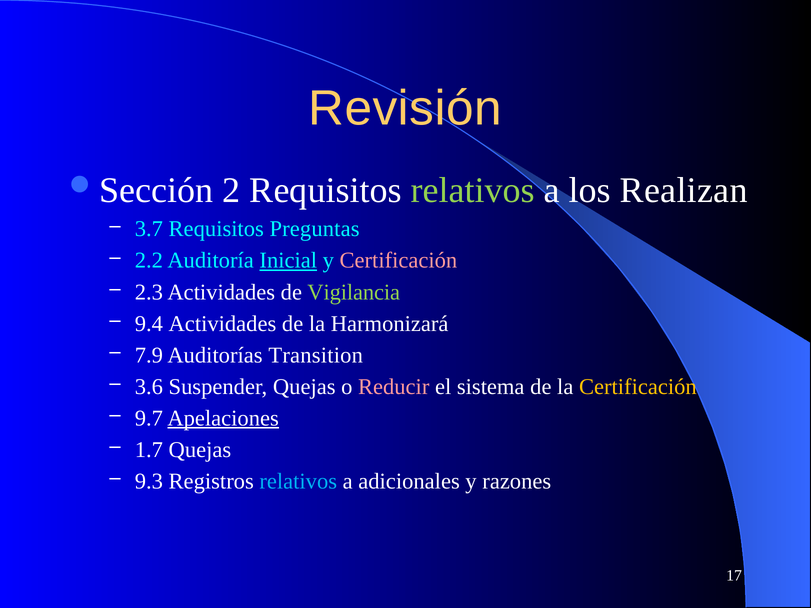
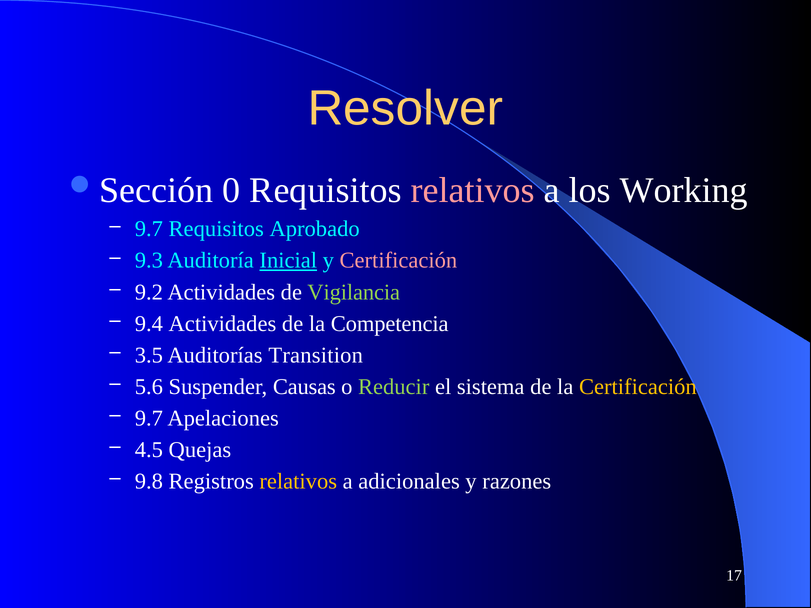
Revisión: Revisión -> Resolver (405, 108)
2: 2 -> 0 (231, 190)
relativos colour: light green -> pink (473, 190)
Realizan: Realizan -> Working (684, 190)
3.7: 3.7 -> 9.7 (149, 229)
Preguntas: Preguntas -> Aprobado (315, 229)
2.2: 2.2 -> 9.3 (149, 261)
2.3: 2.3 -> 9.2 (149, 292)
Harmonizará: Harmonizará -> Competencia (390, 324)
7.9: 7.9 -> 3.5 (149, 355)
3.6: 3.6 -> 5.6 (149, 387)
Suspender Quejas: Quejas -> Causas (304, 387)
Reducir colour: pink -> light green (394, 387)
Apelaciones underline: present -> none (223, 418)
1.7: 1.7 -> 4.5 (149, 450)
9.3: 9.3 -> 9.8 (149, 481)
relativos colour: light blue -> yellow (298, 481)
